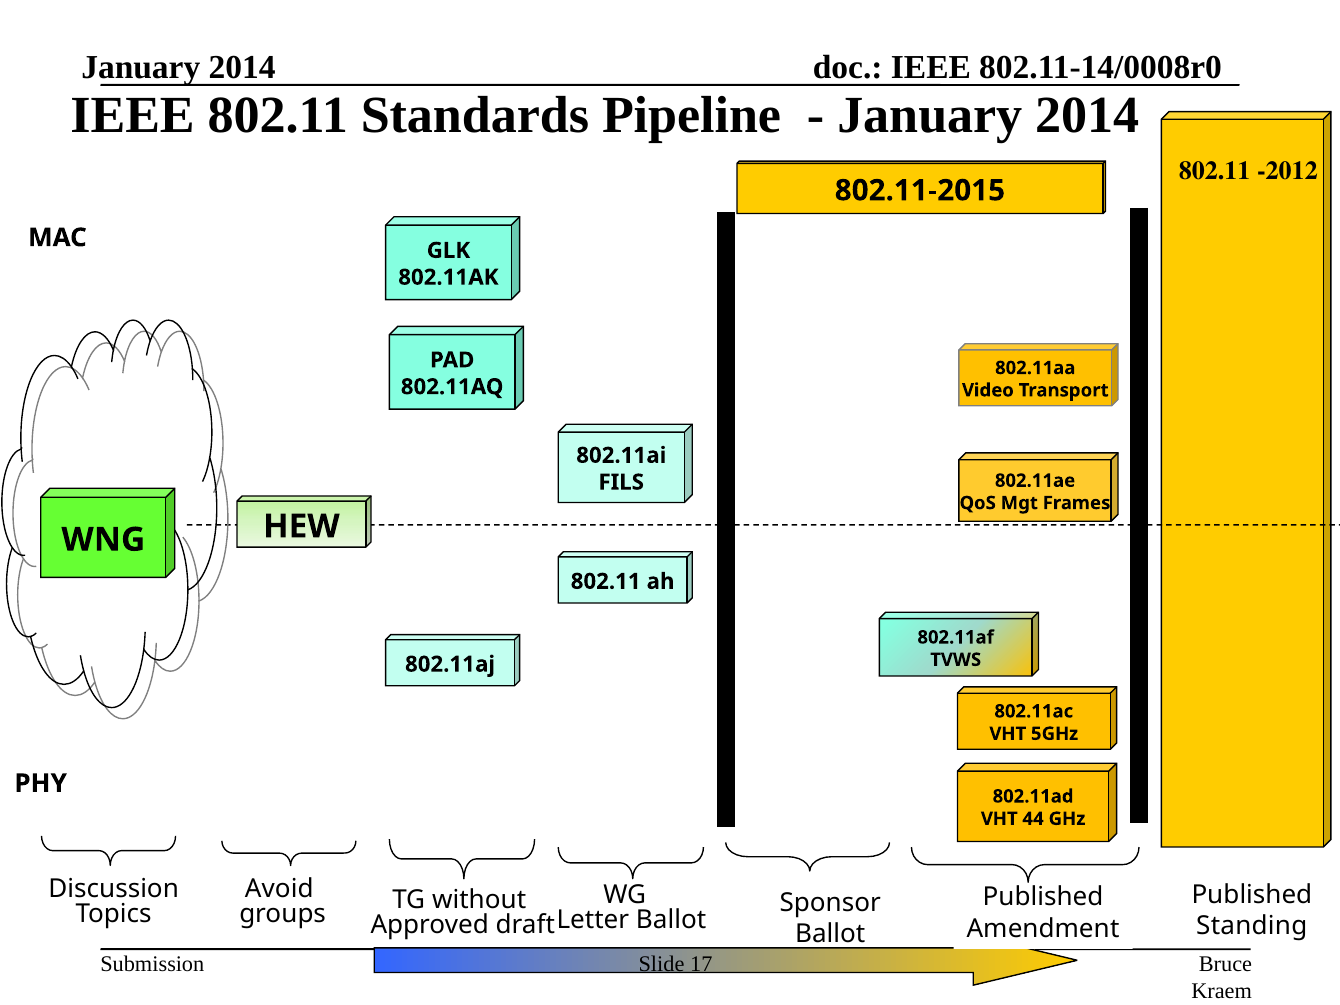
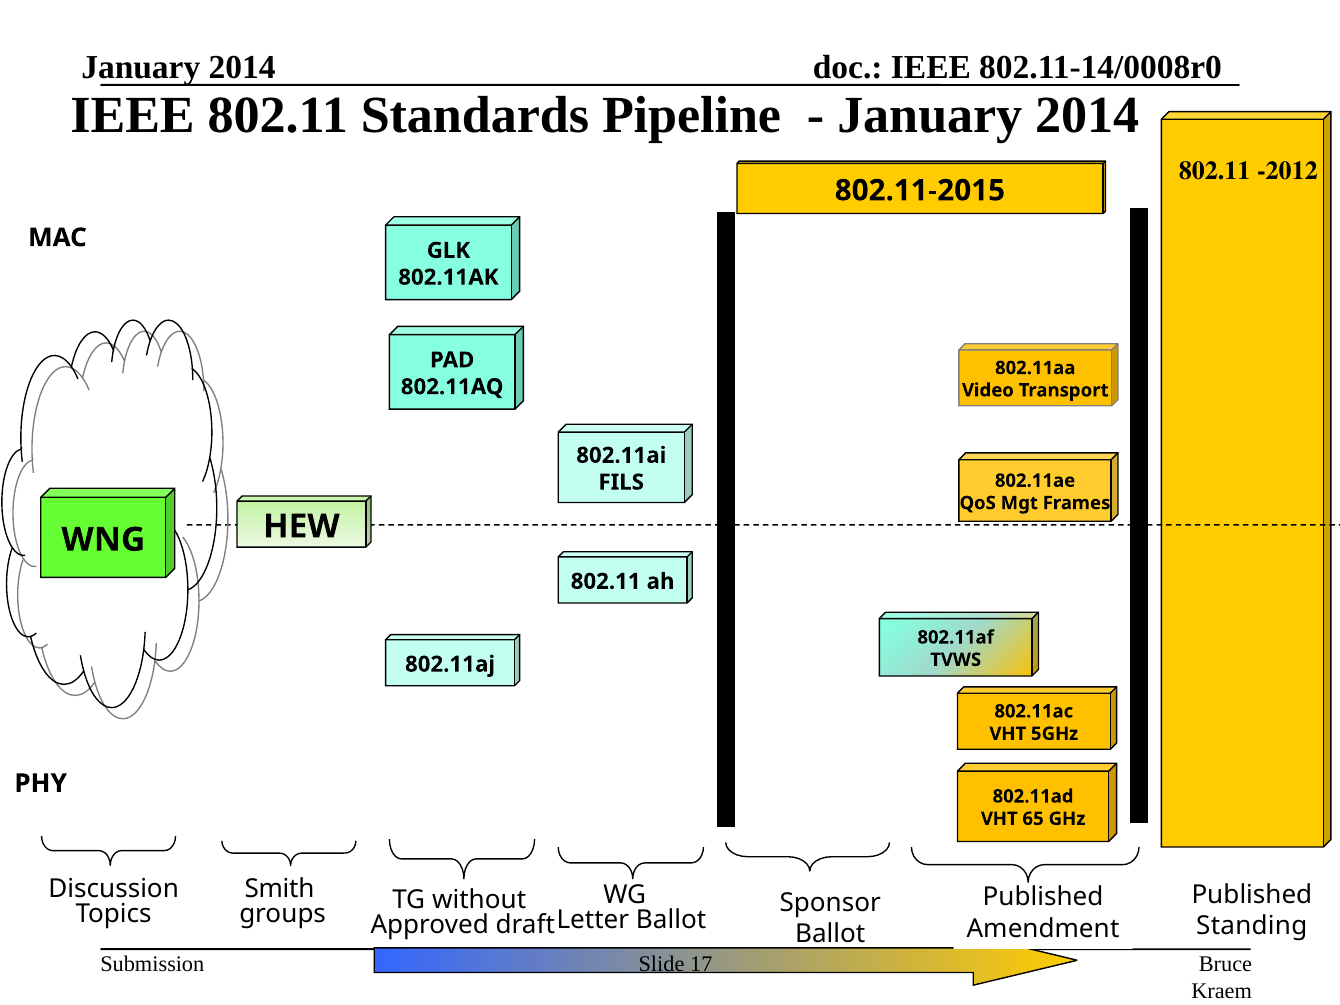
44: 44 -> 65 (1033, 819)
Avoid: Avoid -> Smith (279, 889)
